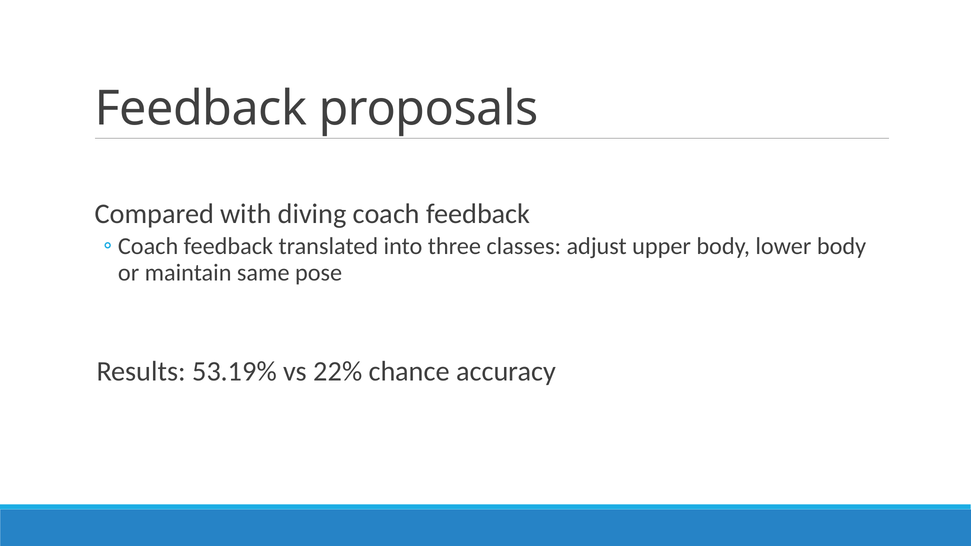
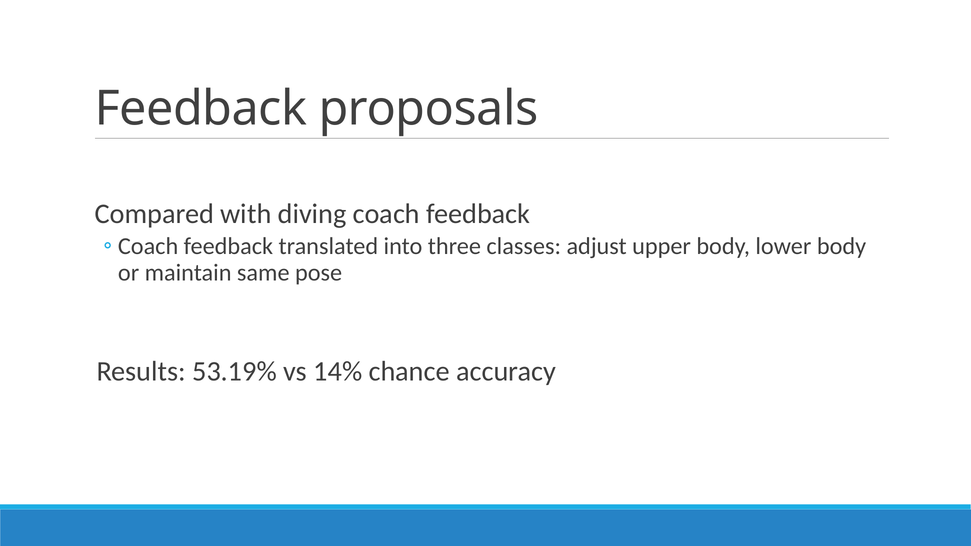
22%: 22% -> 14% (338, 372)
